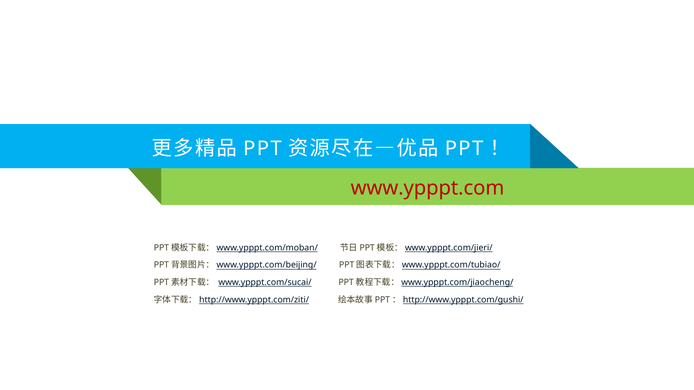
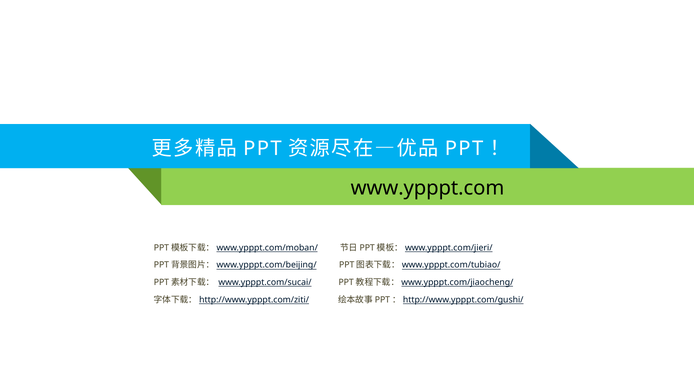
www.ypppt.com colour: red -> black (428, 188)
